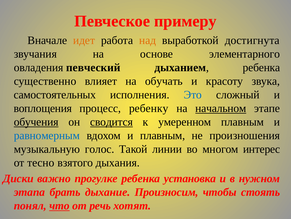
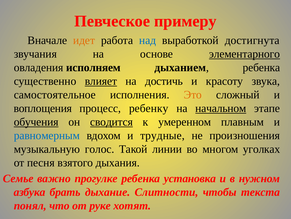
над colour: orange -> blue (148, 40)
элементарного underline: none -> present (244, 54)
певческий: певческий -> исполняем (93, 67)
влияет underline: none -> present (101, 81)
обучать: обучать -> достичь (164, 81)
самостоятельных: самостоятельных -> самостоятельное (55, 94)
Это colour: blue -> orange (193, 94)
и плавным: плавным -> трудные (162, 135)
интерес: интерес -> уголках (262, 149)
тесно: тесно -> песня (41, 162)
Диски: Диски -> Семье (18, 178)
этапа: этапа -> азбука (29, 192)
Произносим: Произносим -> Слитности (166, 192)
стоять: стоять -> текста (261, 192)
что underline: present -> none (59, 205)
речь: речь -> руке (100, 205)
